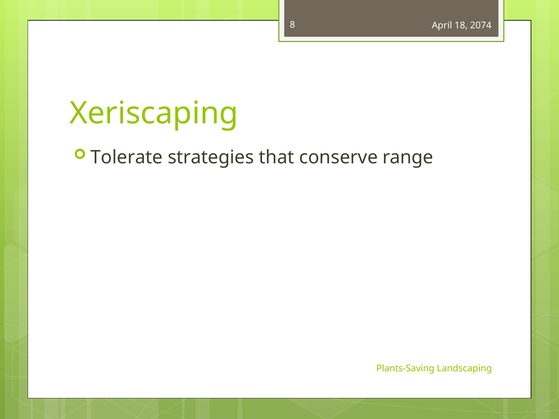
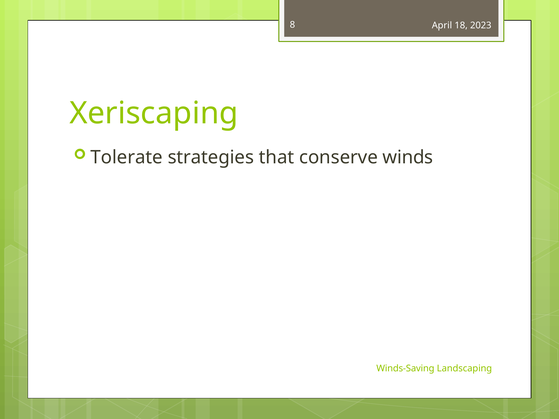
2074: 2074 -> 2023 (481, 26)
range: range -> winds (408, 157)
Plants-Saving: Plants-Saving -> Winds-Saving (405, 369)
